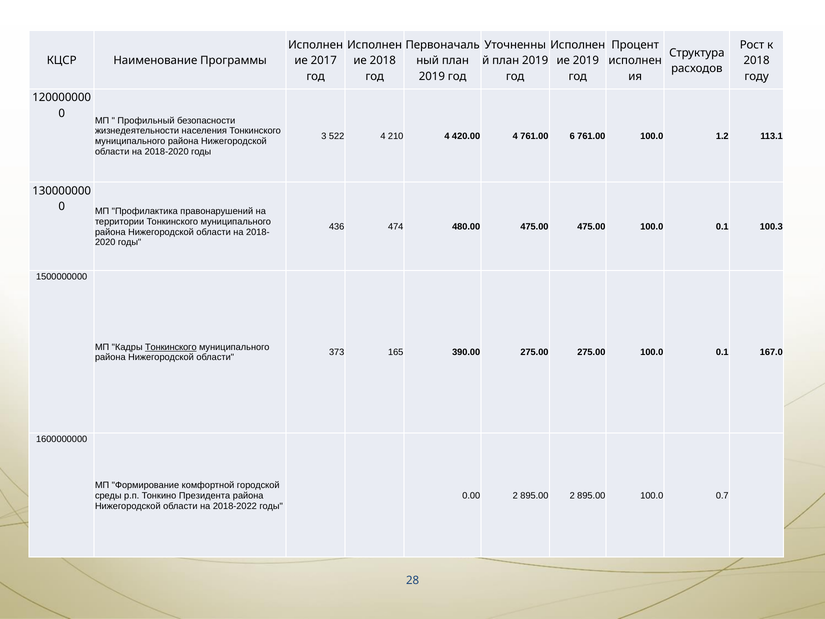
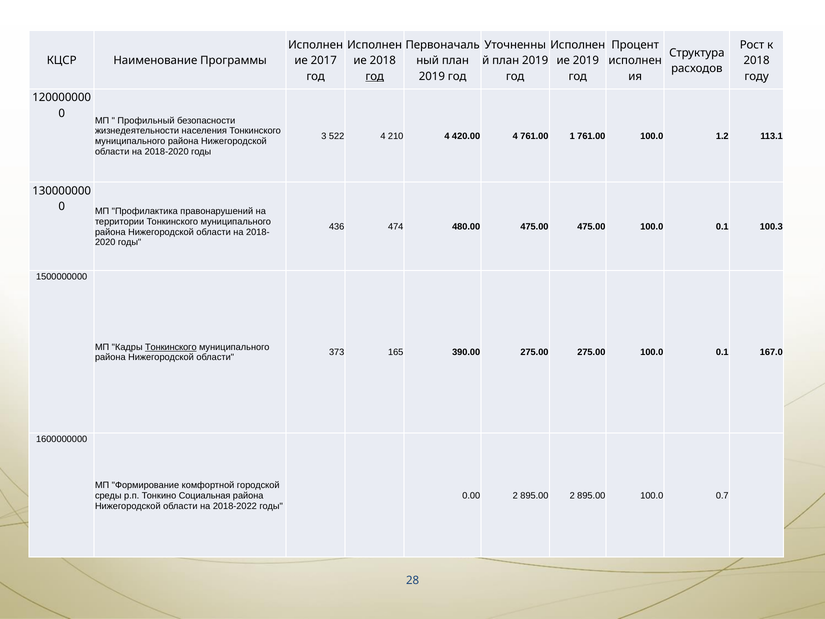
год underline: none -> present (375, 76)
6: 6 -> 1 (572, 136)
Президента: Президента -> Социальная (205, 495)
